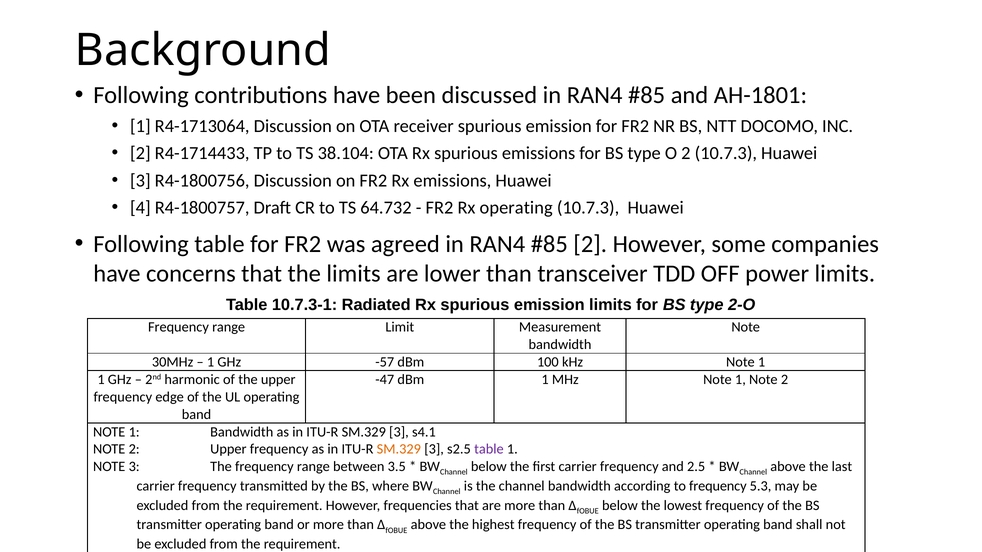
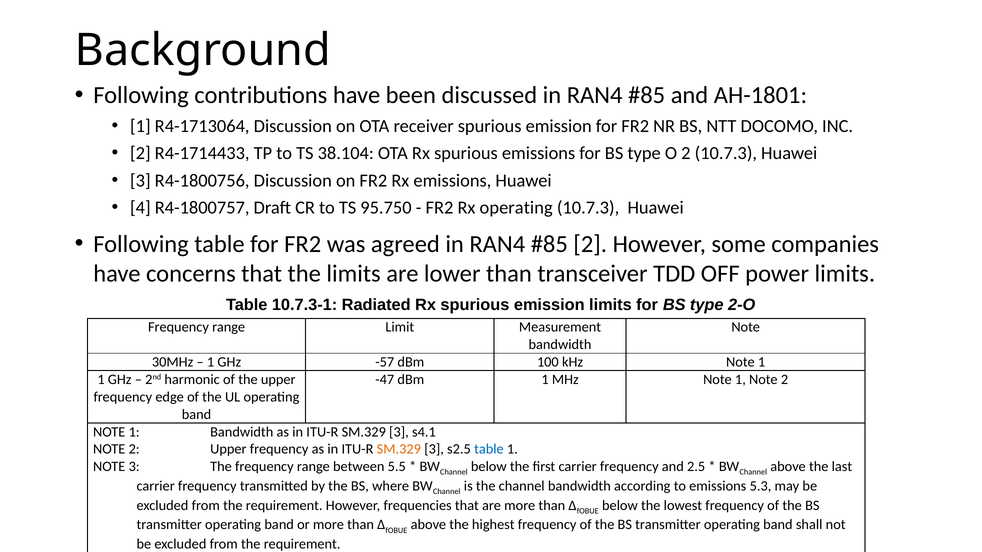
64.732: 64.732 -> 95.750 (386, 208)
table colour: purple -> blue (489, 450)
3.5: 3.5 -> 5.5 (397, 467)
to frequency: frequency -> emissions (718, 486)
